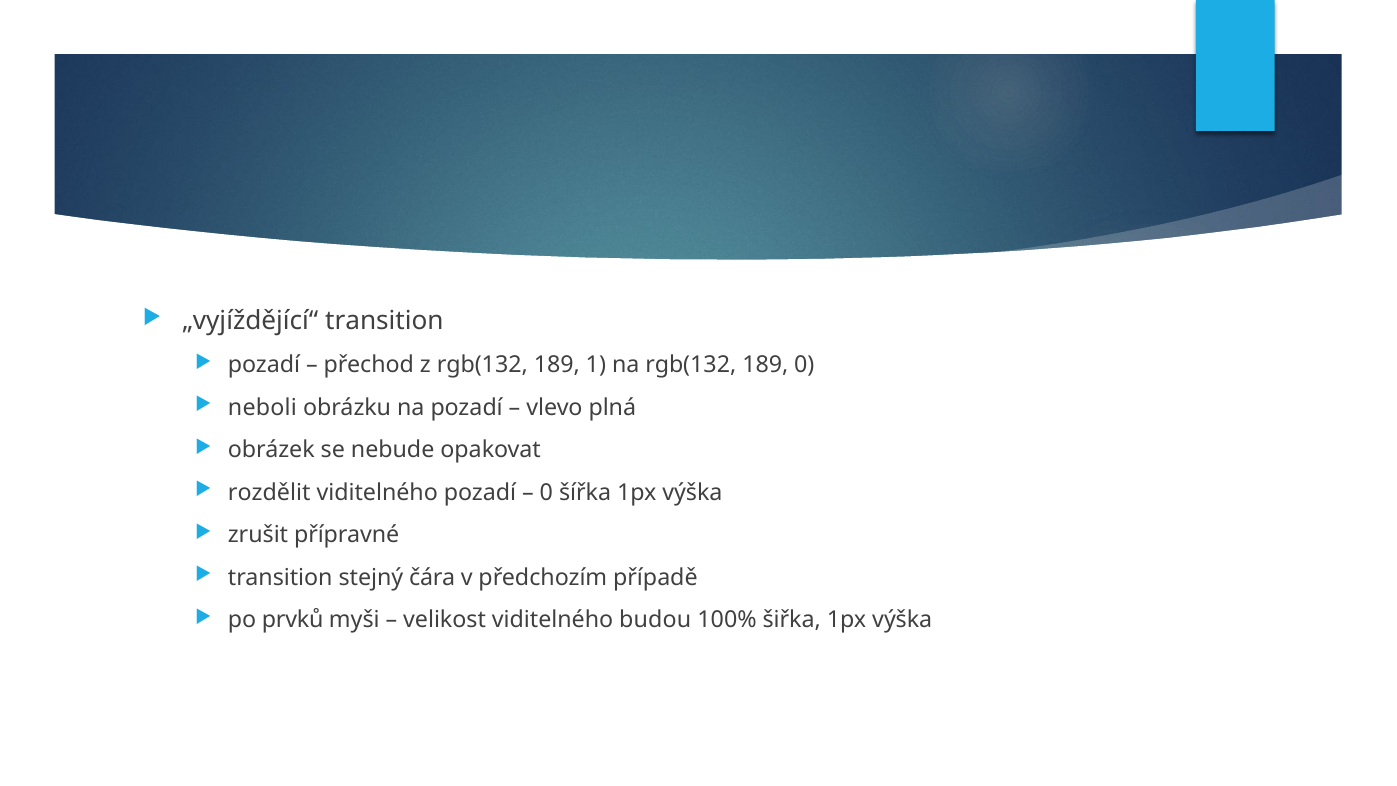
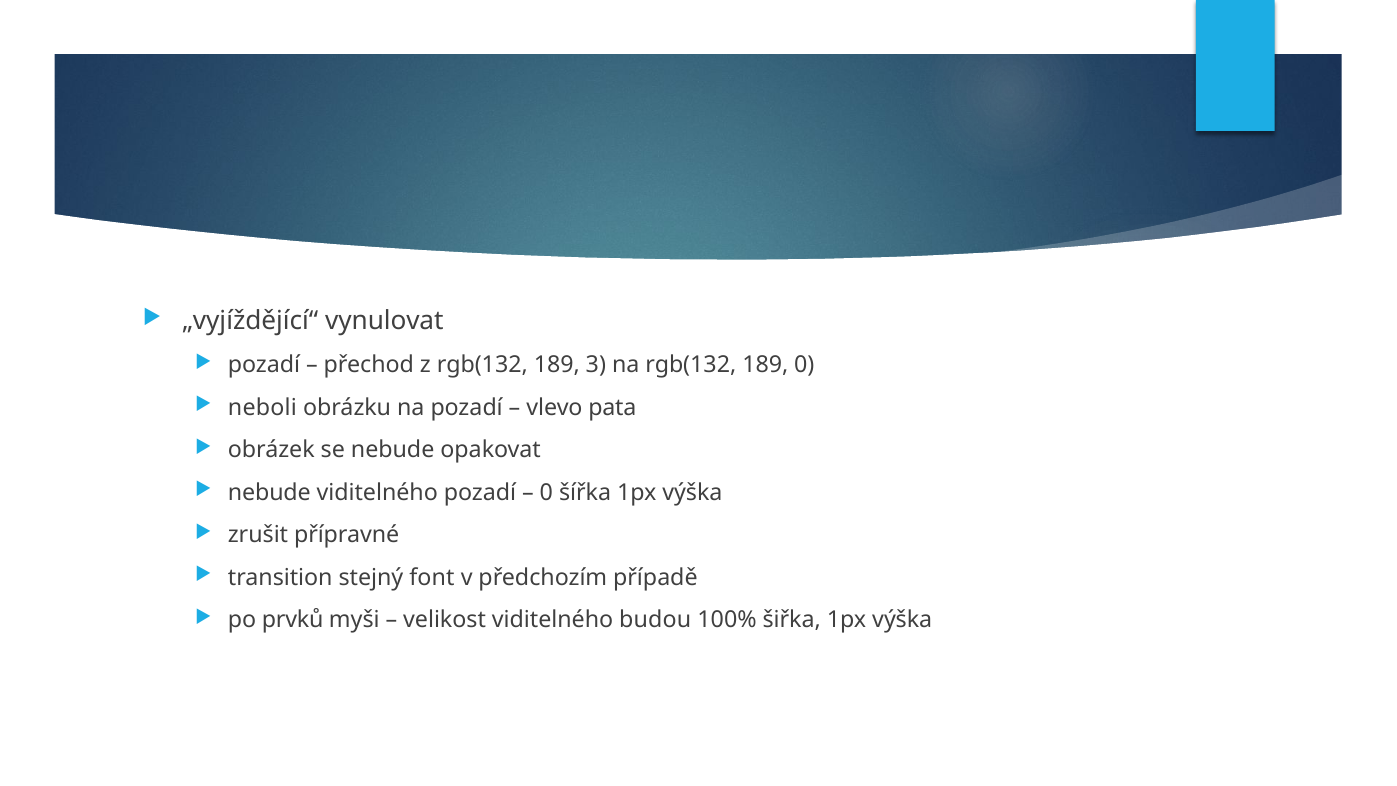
„vyjíždějící“ transition: transition -> vynulovat (384, 321)
1: 1 -> 3 (596, 365)
plná: plná -> pata (612, 408)
rozdělit: rozdělit -> nebude (269, 493)
čára: čára -> font (432, 578)
